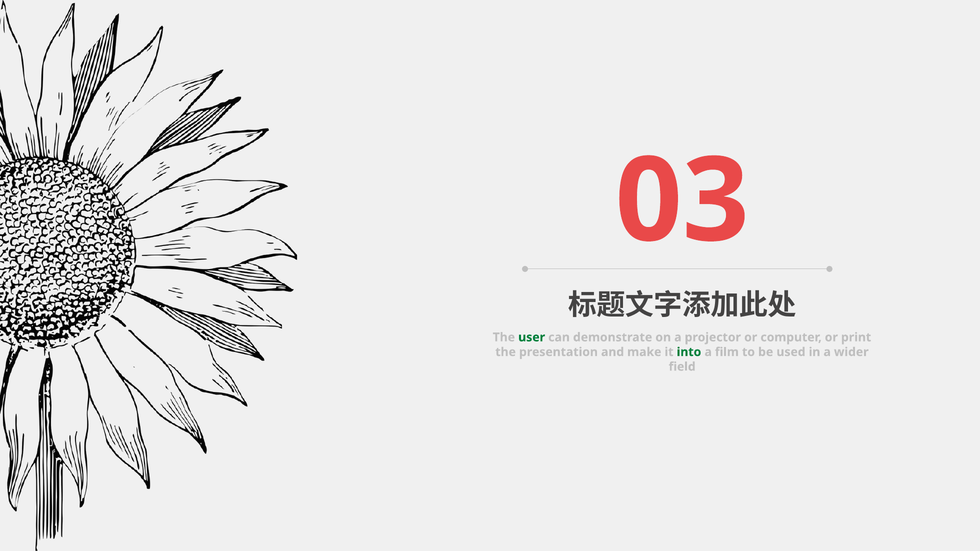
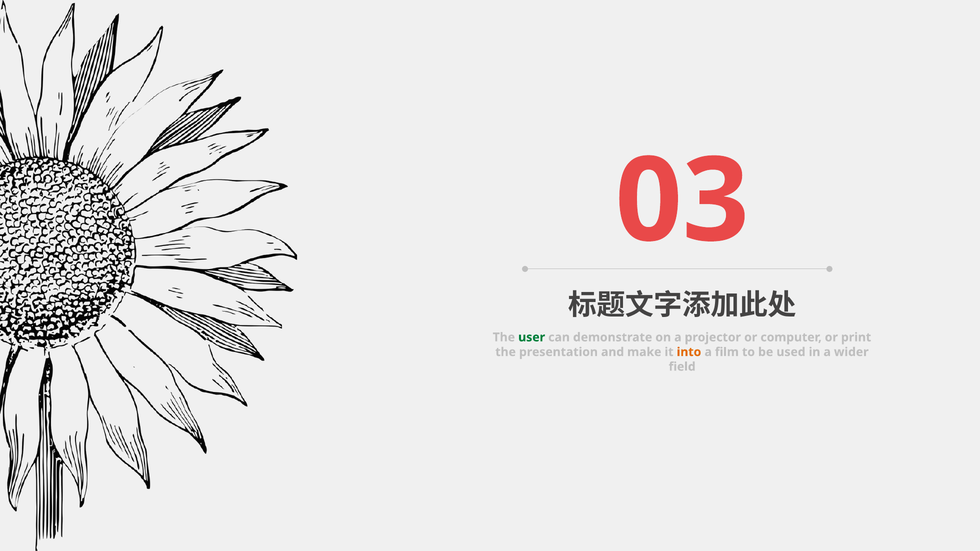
into colour: green -> orange (689, 352)
